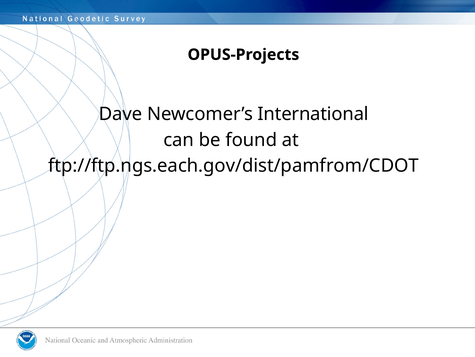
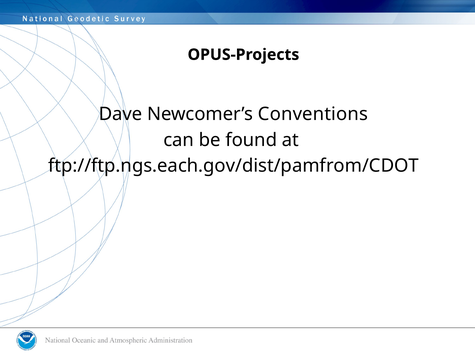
International: International -> Conventions (313, 114)
